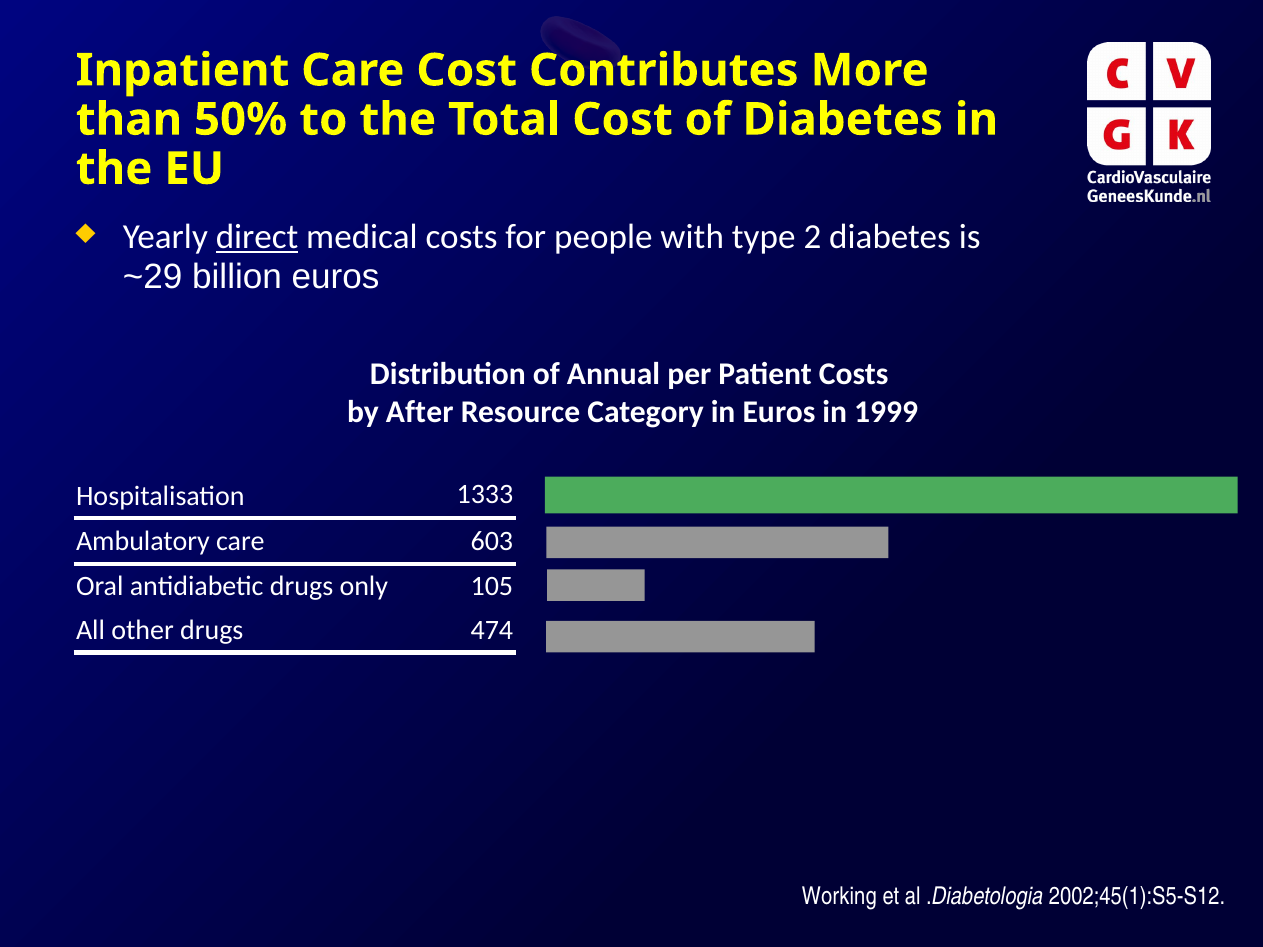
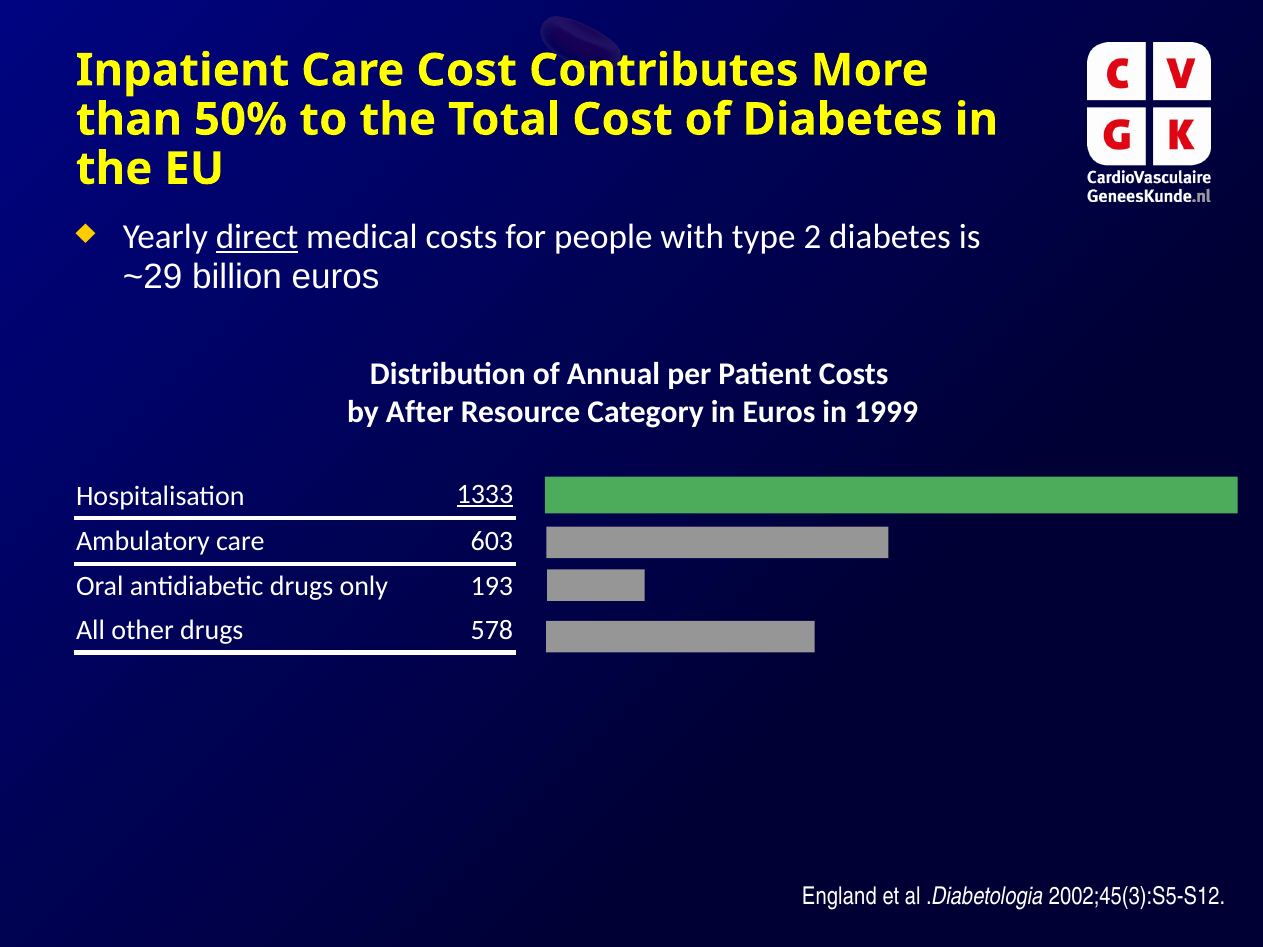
1333 underline: none -> present (485, 494)
105: 105 -> 193 (492, 586)
474: 474 -> 578 (492, 631)
Working: Working -> England (839, 897)
2002;45(1):S5-S12: 2002;45(1):S5-S12 -> 2002;45(3):S5-S12 (1137, 897)
